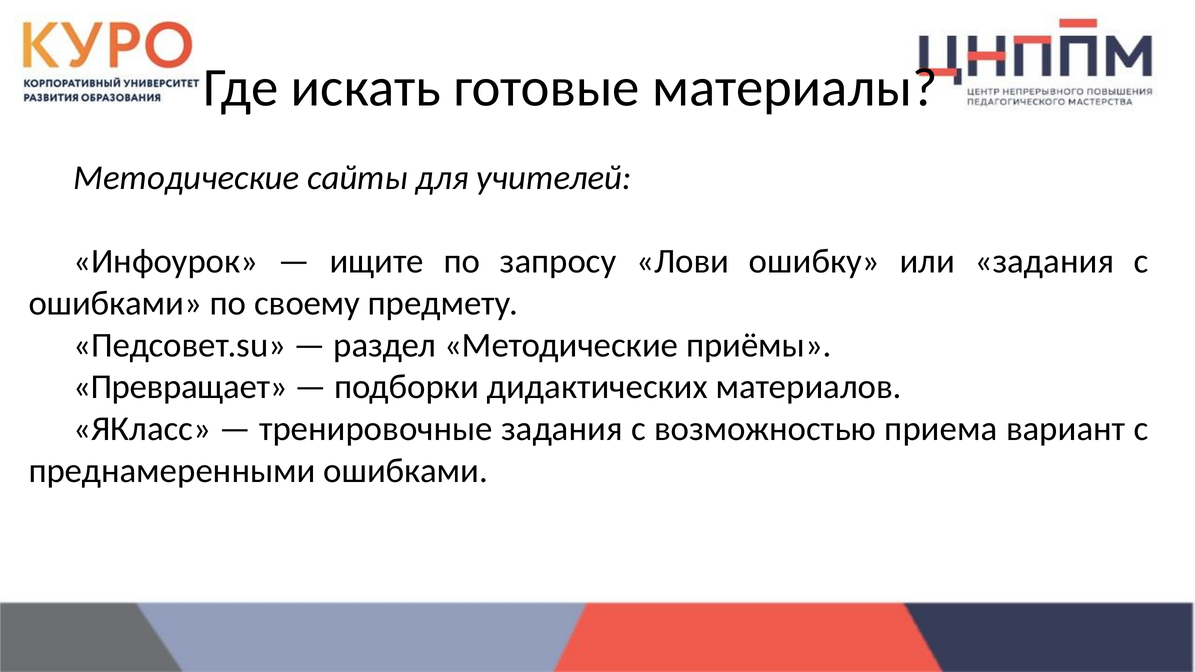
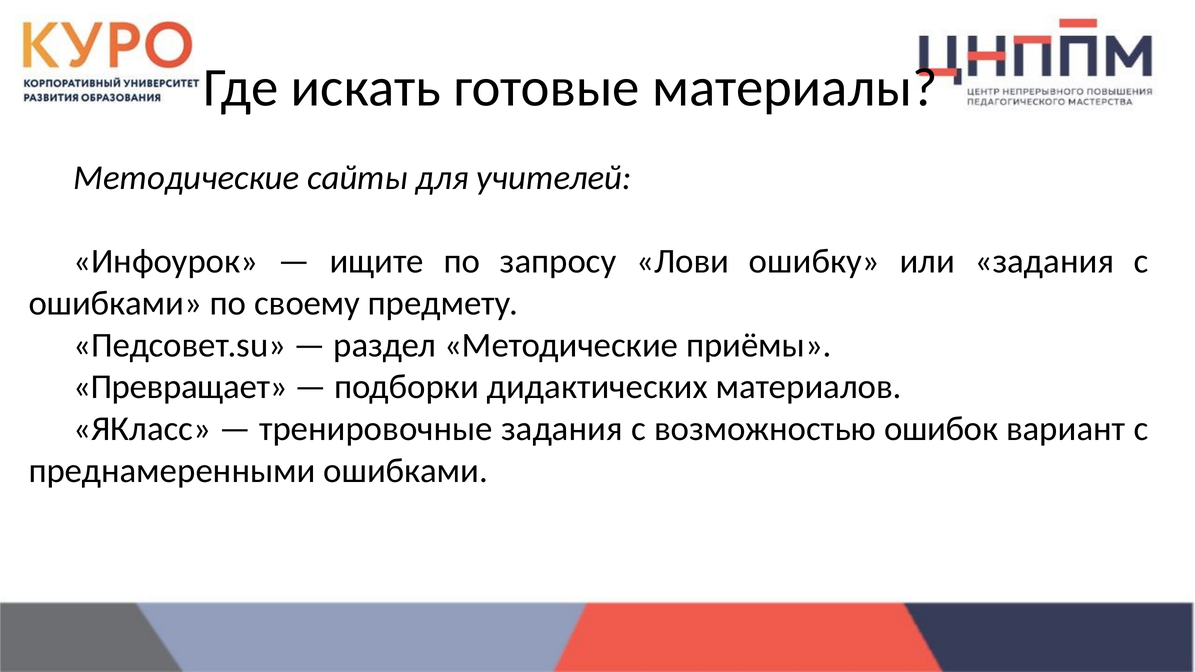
приема: приема -> ошибок (941, 429)
